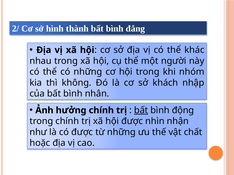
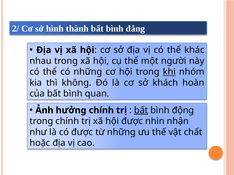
khi underline: none -> present (169, 72)
nhập: nhập -> hoàn (193, 83)
nhân: nhân -> quan (97, 94)
